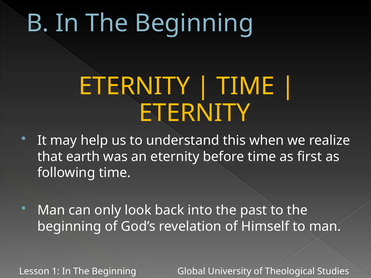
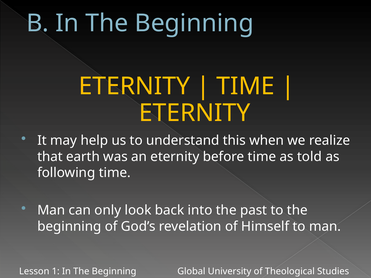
first: first -> told (309, 157)
